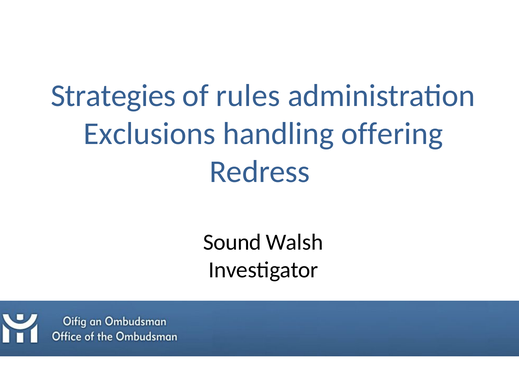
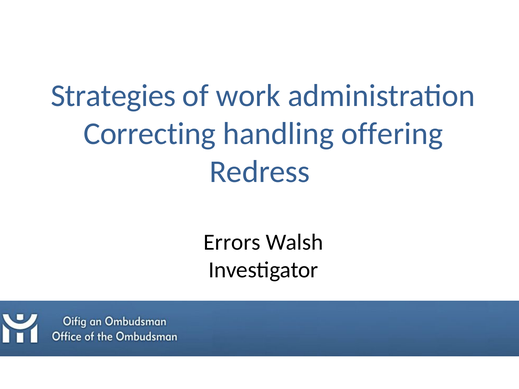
rules: rules -> work (248, 96)
Exclusions: Exclusions -> Correcting (150, 134)
Sound: Sound -> Errors (232, 242)
